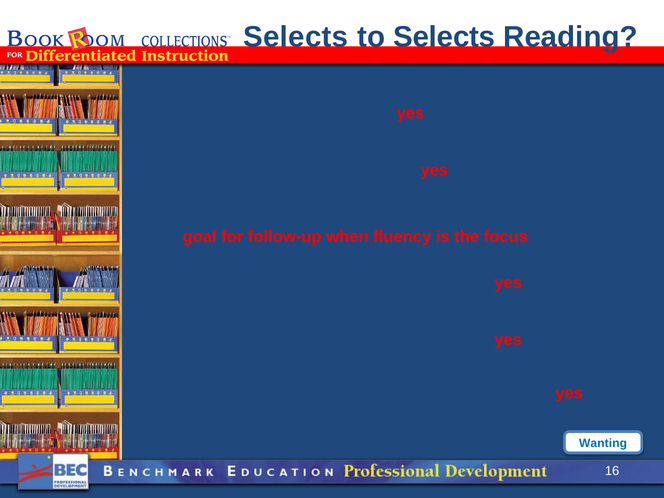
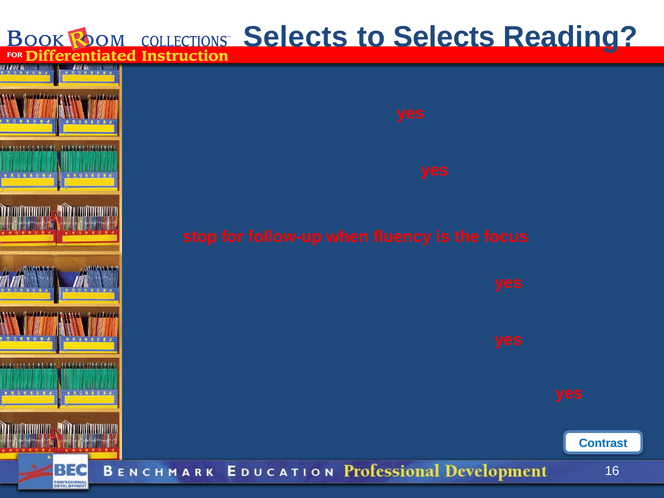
goal: goal -> stop (200, 237)
Wanting: Wanting -> Contrast (603, 443)
